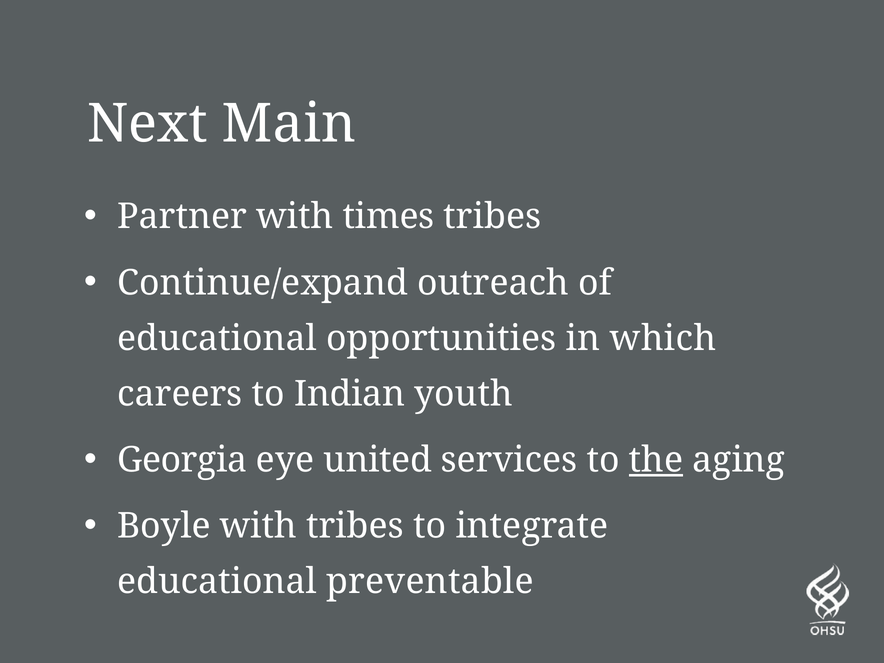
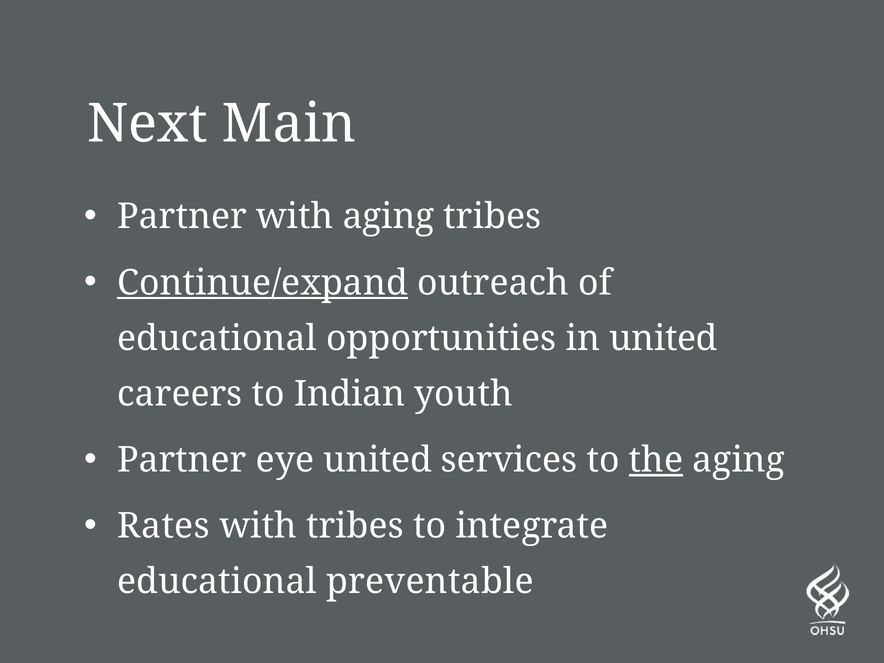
with times: times -> aging (389, 217)
Continue/expand underline: none -> present (263, 283)
in which: which -> united (663, 338)
Georgia: Georgia -> Partner (182, 460)
Boyle: Boyle -> Rates (164, 526)
